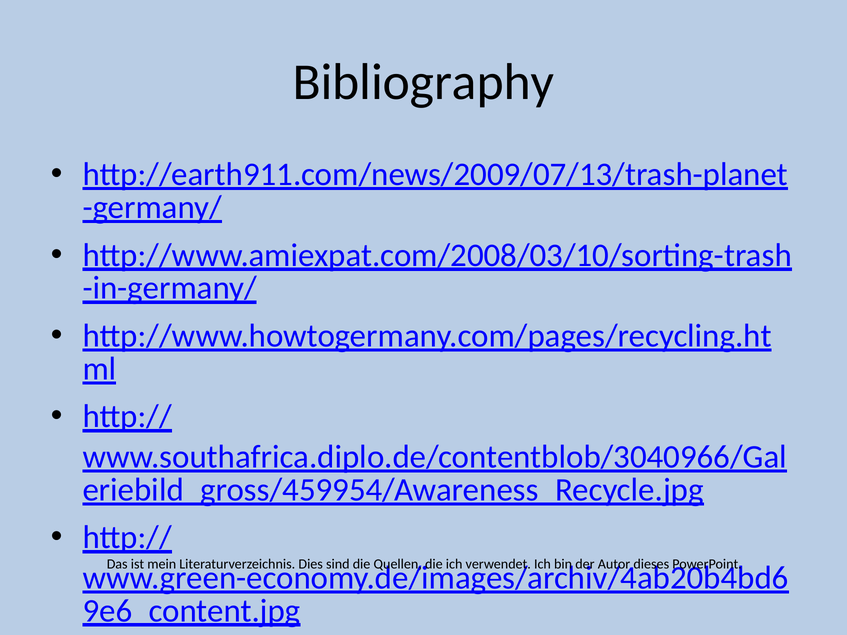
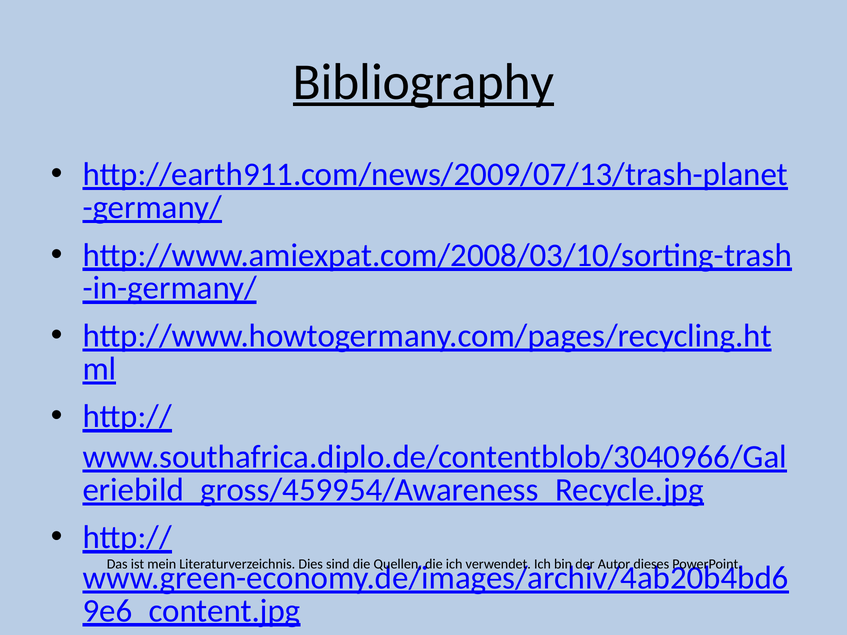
Bibliography underline: none -> present (423, 82)
